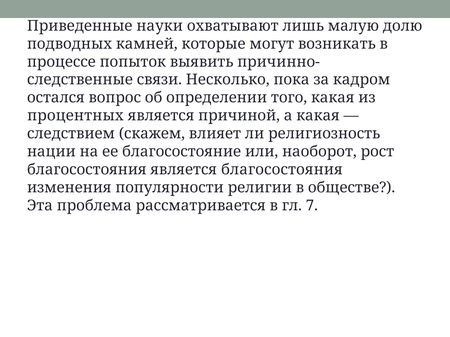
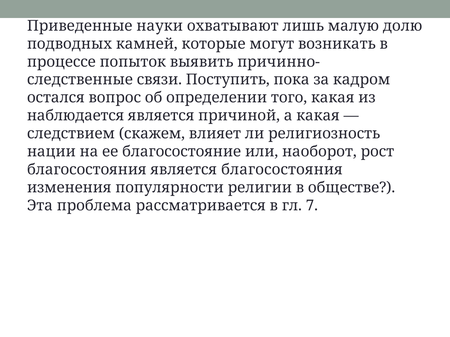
Несколько: Несколько -> Поступить (228, 80)
процентных: процентных -> наблюдается (76, 116)
